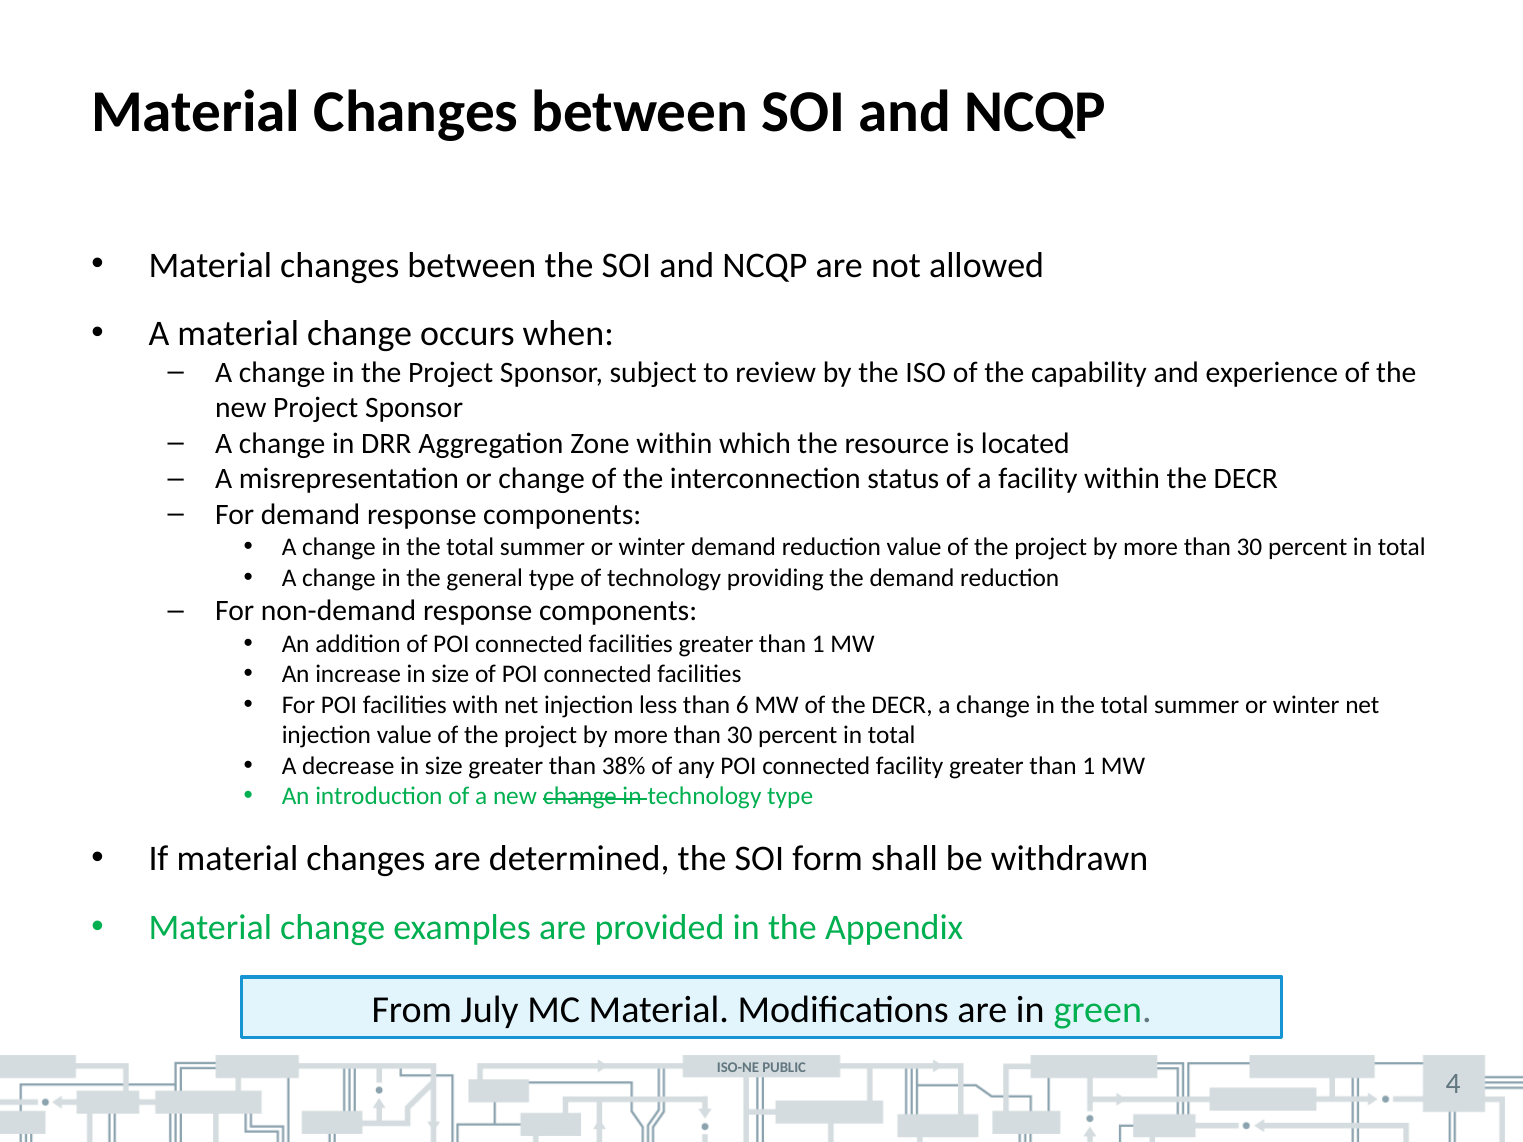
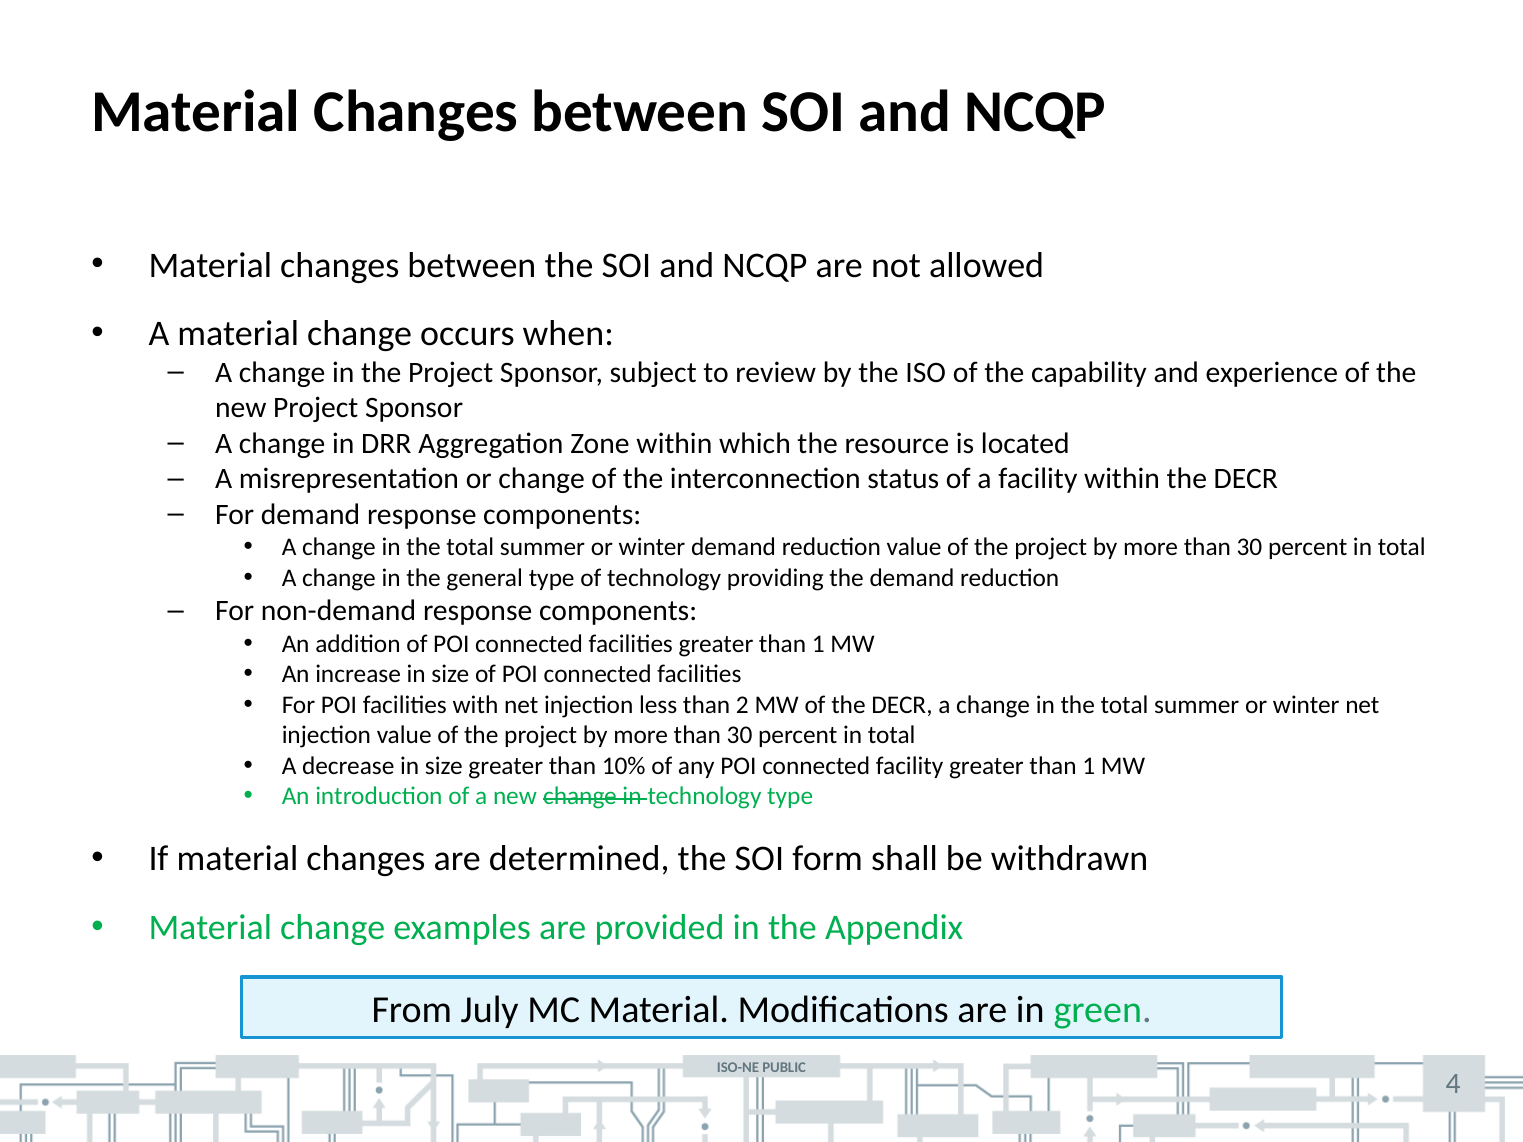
6: 6 -> 2 (742, 705)
38%: 38% -> 10% (624, 766)
